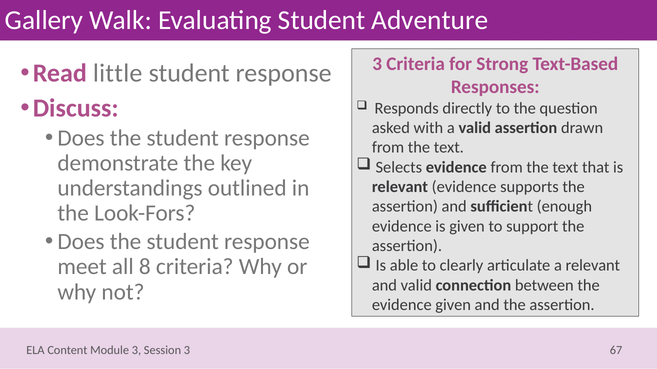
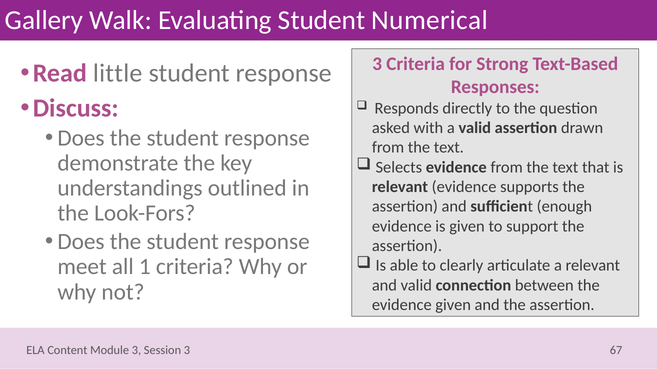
Adventure: Adventure -> Numerical (430, 20)
8: 8 -> 1 (145, 267)
